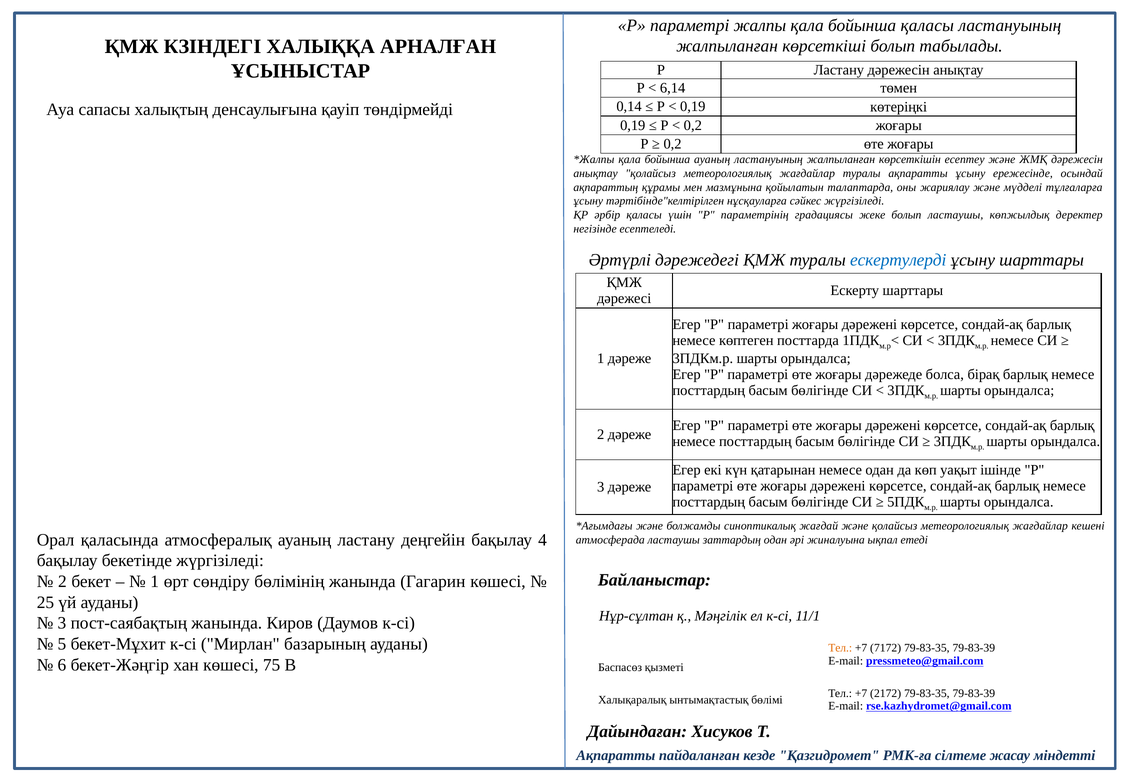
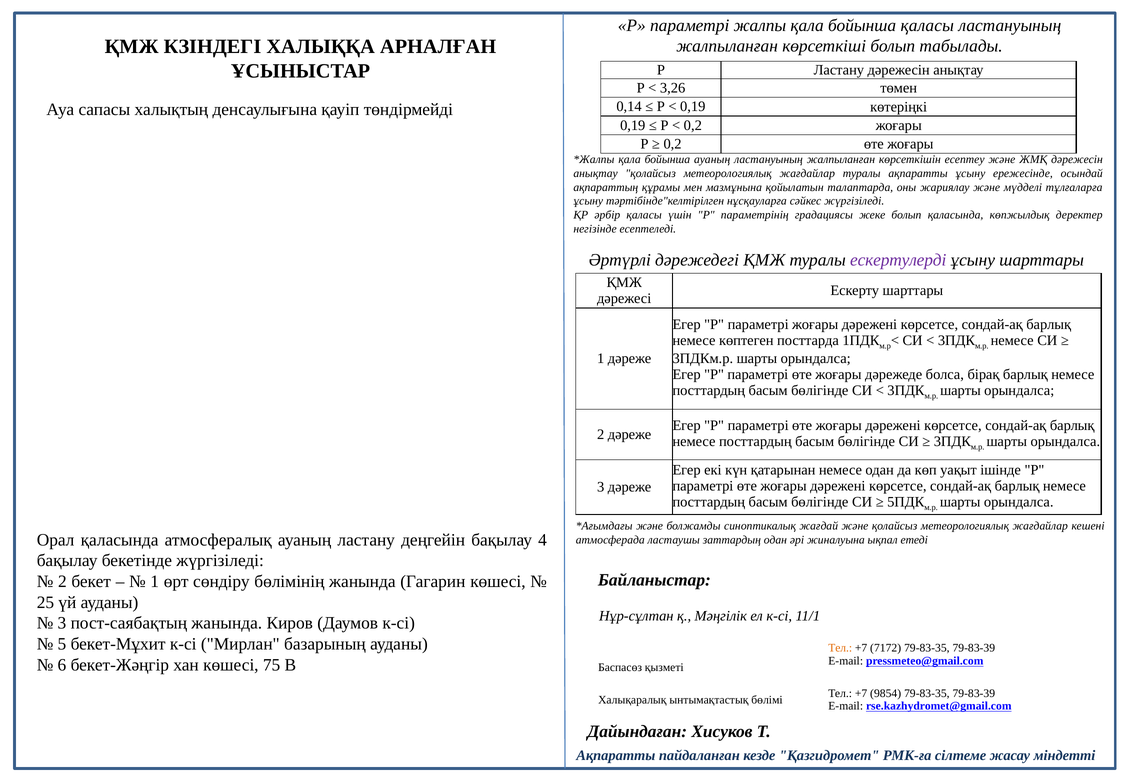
6,14: 6,14 -> 3,26 (673, 88)
болып ластаушы: ластаушы -> қаласында (956, 215)
ескертулерді colour: blue -> purple (898, 260)
2172: 2172 -> 9854 (886, 694)
